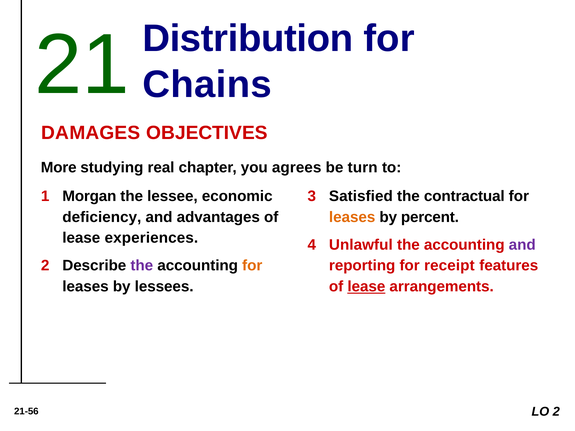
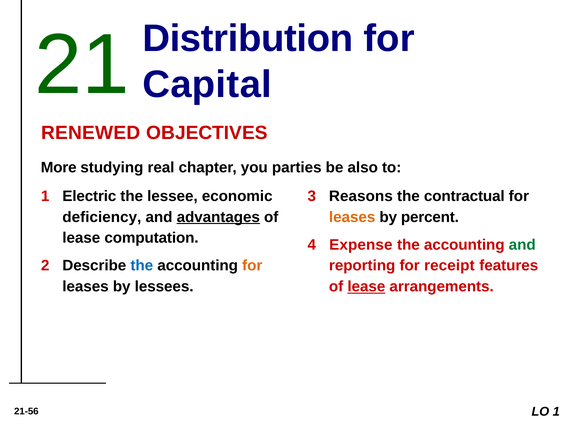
Chains: Chains -> Capital (207, 85)
DAMAGES: DAMAGES -> RENEWED (91, 133)
agrees: agrees -> parties (297, 167)
turn: turn -> also (363, 167)
Morgan: Morgan -> Electric (89, 196)
Satisfied: Satisfied -> Reasons (361, 196)
advantages underline: none -> present (218, 217)
experiences: experiences -> computation (152, 238)
Unlawful: Unlawful -> Expense (361, 245)
and colour: purple -> green (522, 245)
the colour: purple -> blue (142, 266)
LO 2: 2 -> 1 (556, 412)
